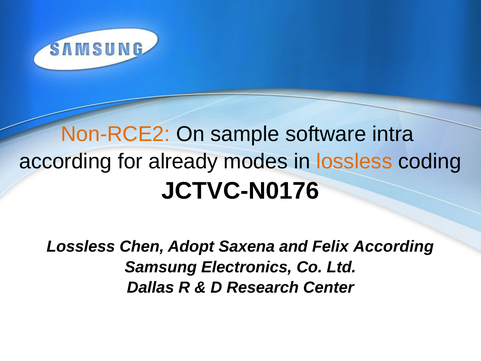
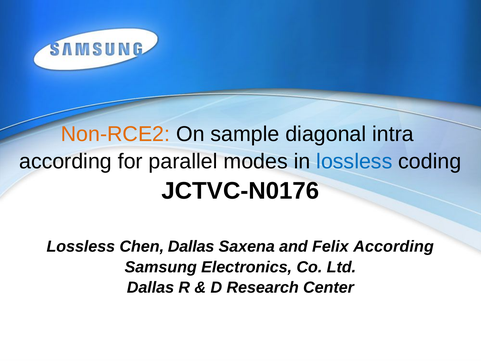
software: software -> diagonal (326, 134)
already: already -> parallel (183, 161)
lossless colour: orange -> blue (354, 161)
Chen Adopt: Adopt -> Dallas (191, 246)
